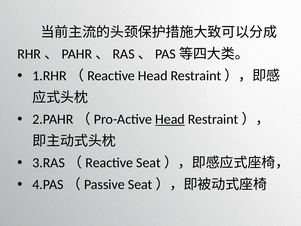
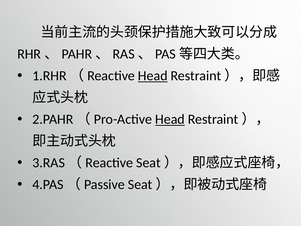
Head underline: none -> present (153, 76)
